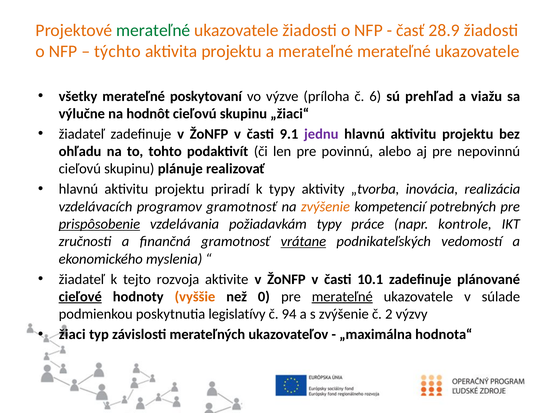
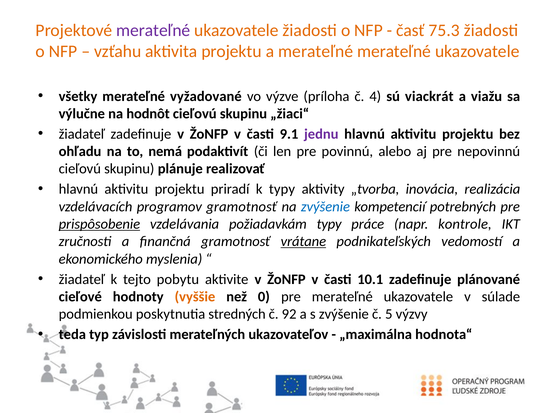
merateľné colour: green -> purple (153, 30)
28.9: 28.9 -> 75.3 (444, 30)
týchto: týchto -> vzťahu (118, 51)
poskytovaní: poskytovaní -> vyžadované (206, 96)
6: 6 -> 4 (375, 96)
prehľad: prehľad -> viackrát (429, 96)
tohto: tohto -> nemá (165, 152)
zvýšenie colour: orange -> blue (325, 207)
rozvoja: rozvoja -> pobytu (178, 279)
cieľové underline: present -> none (80, 297)
merateľné underline: present -> none (342, 297)
legislatívy: legislatívy -> stredných (237, 314)
94: 94 -> 92 (289, 314)
2: 2 -> 5 (389, 314)
žiaci: žiaci -> teda (72, 335)
